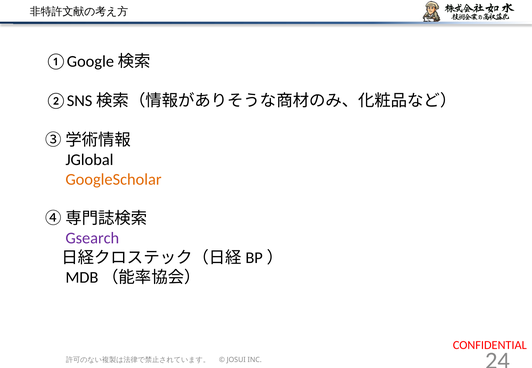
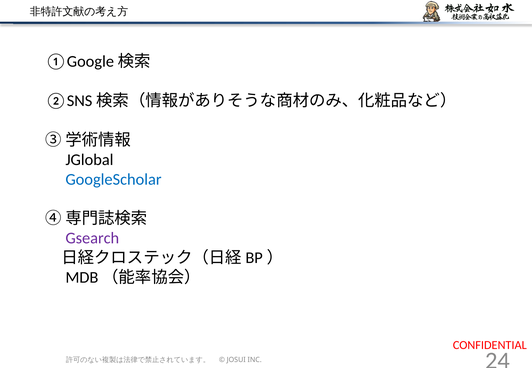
GoogleScholar colour: orange -> blue (113, 179)
